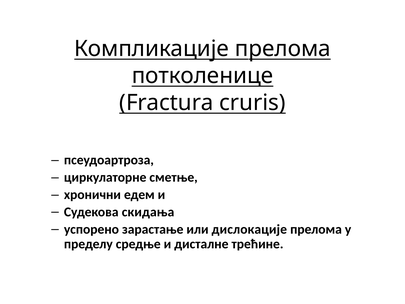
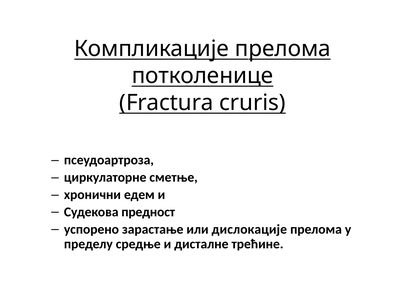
скидања: скидања -> предност (148, 212)
